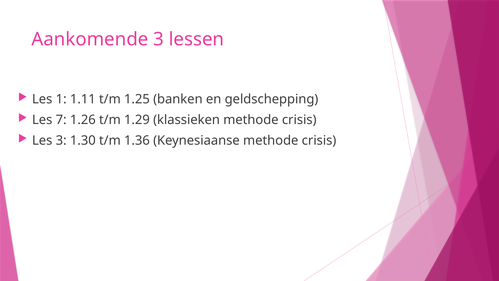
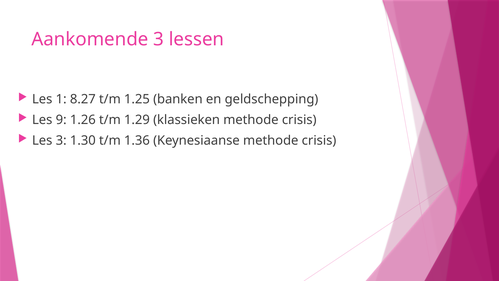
1.11: 1.11 -> 8.27 (83, 99)
7: 7 -> 9 (61, 120)
